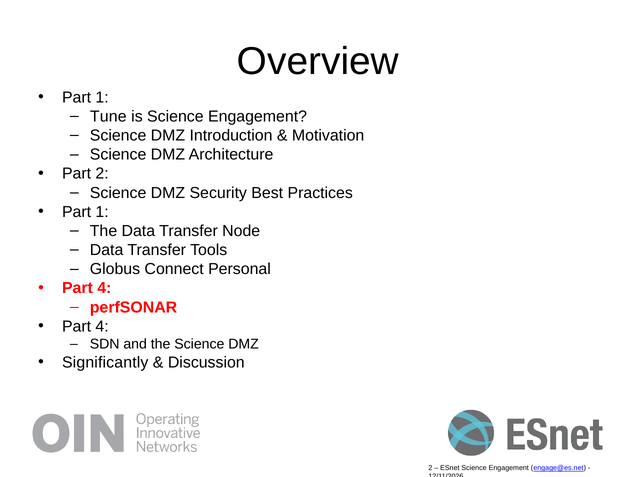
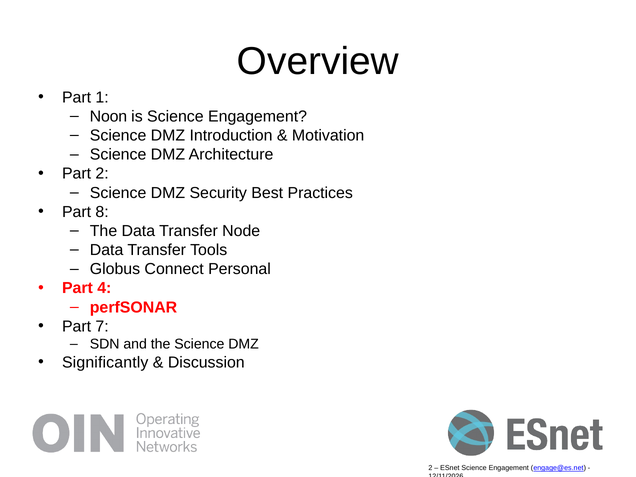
Tune: Tune -> Noon (108, 116)
1: 1 -> 8 (102, 212)
4: 4 -> 7 (102, 326)
